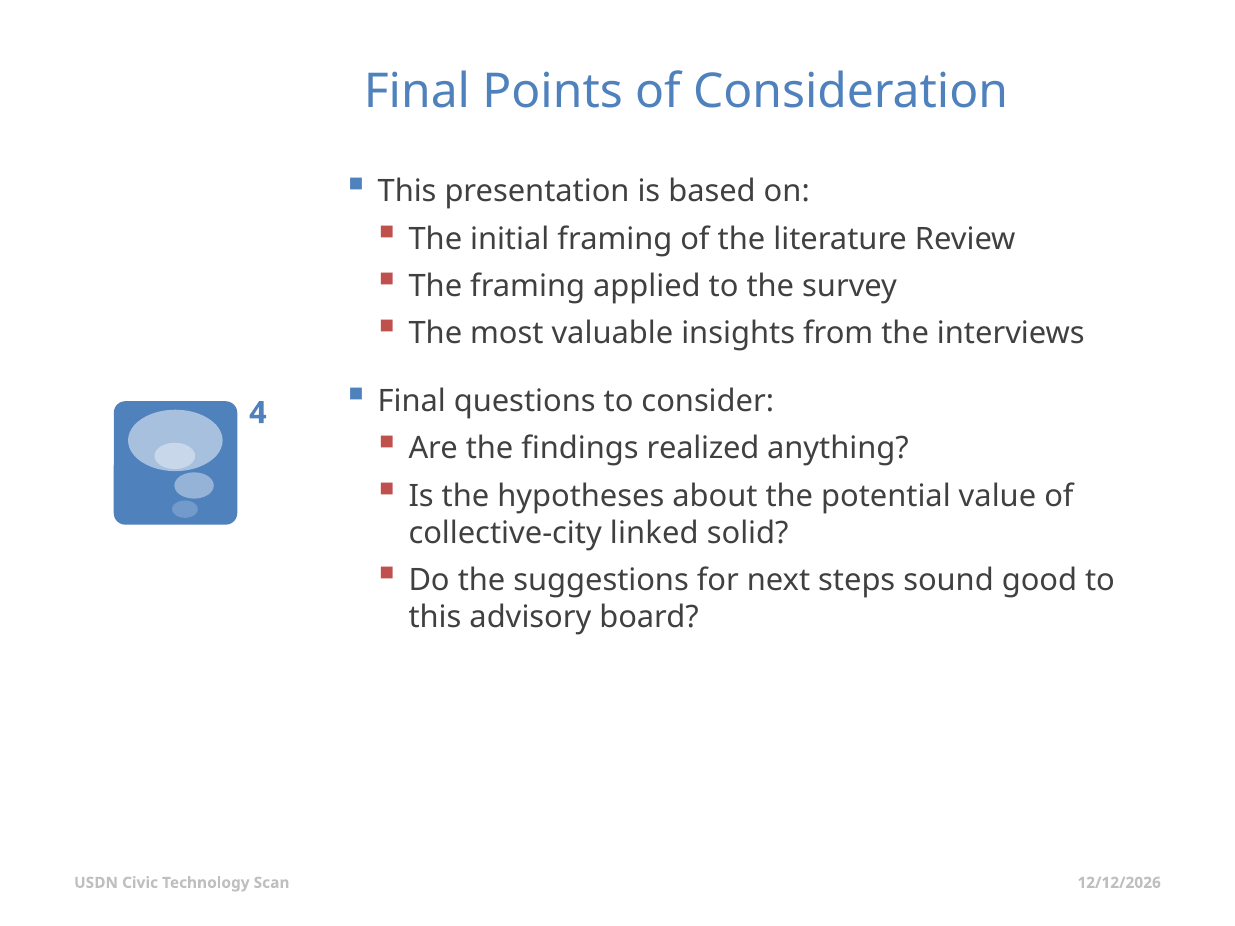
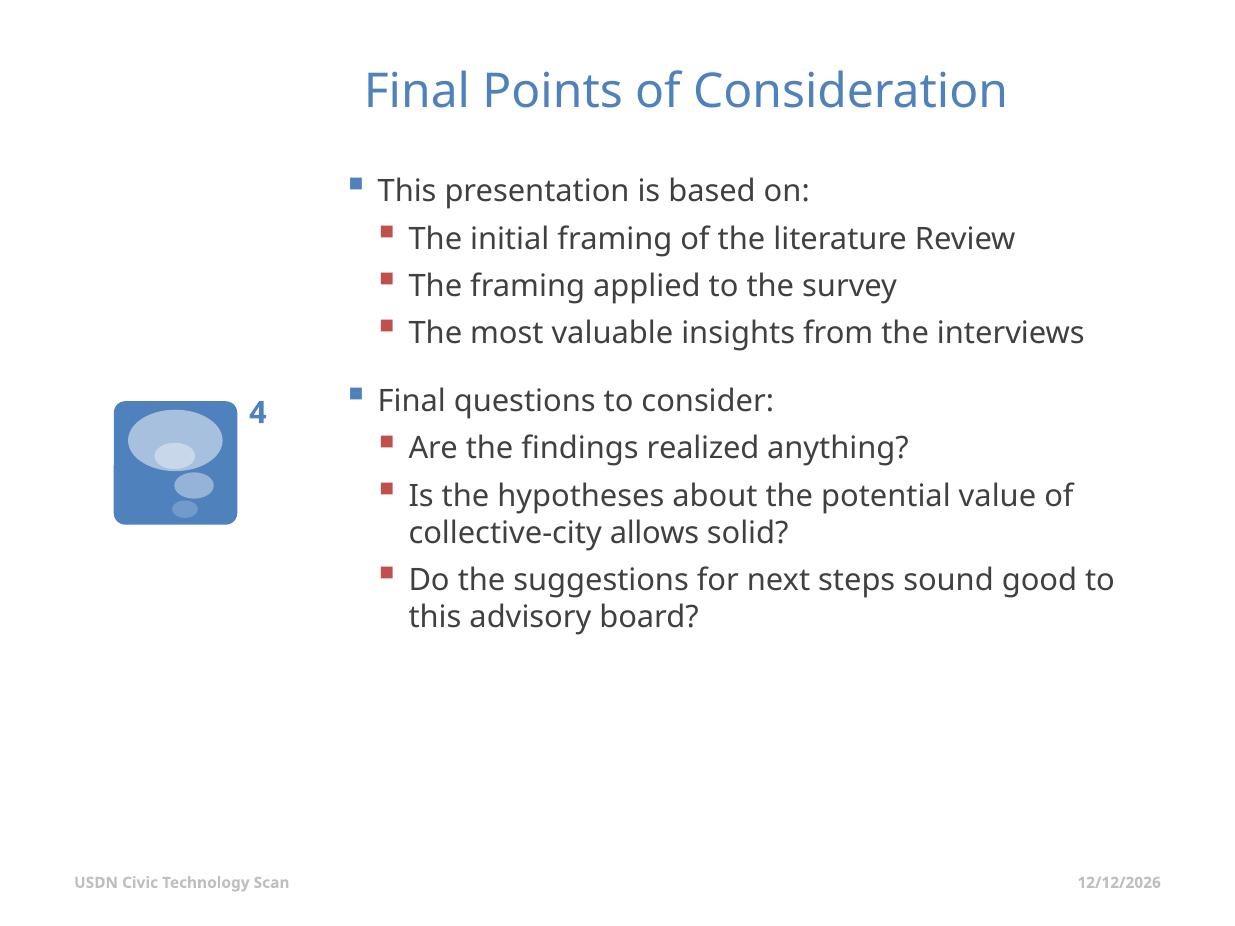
linked: linked -> allows (654, 533)
